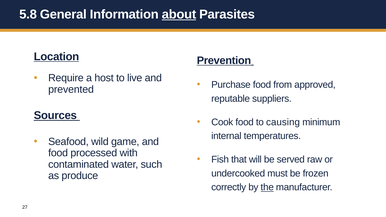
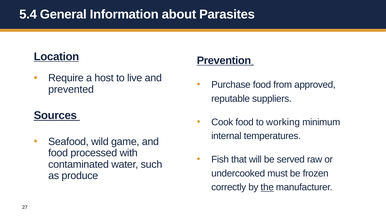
5.8: 5.8 -> 5.4 (28, 14)
about underline: present -> none (179, 14)
causing: causing -> working (283, 122)
